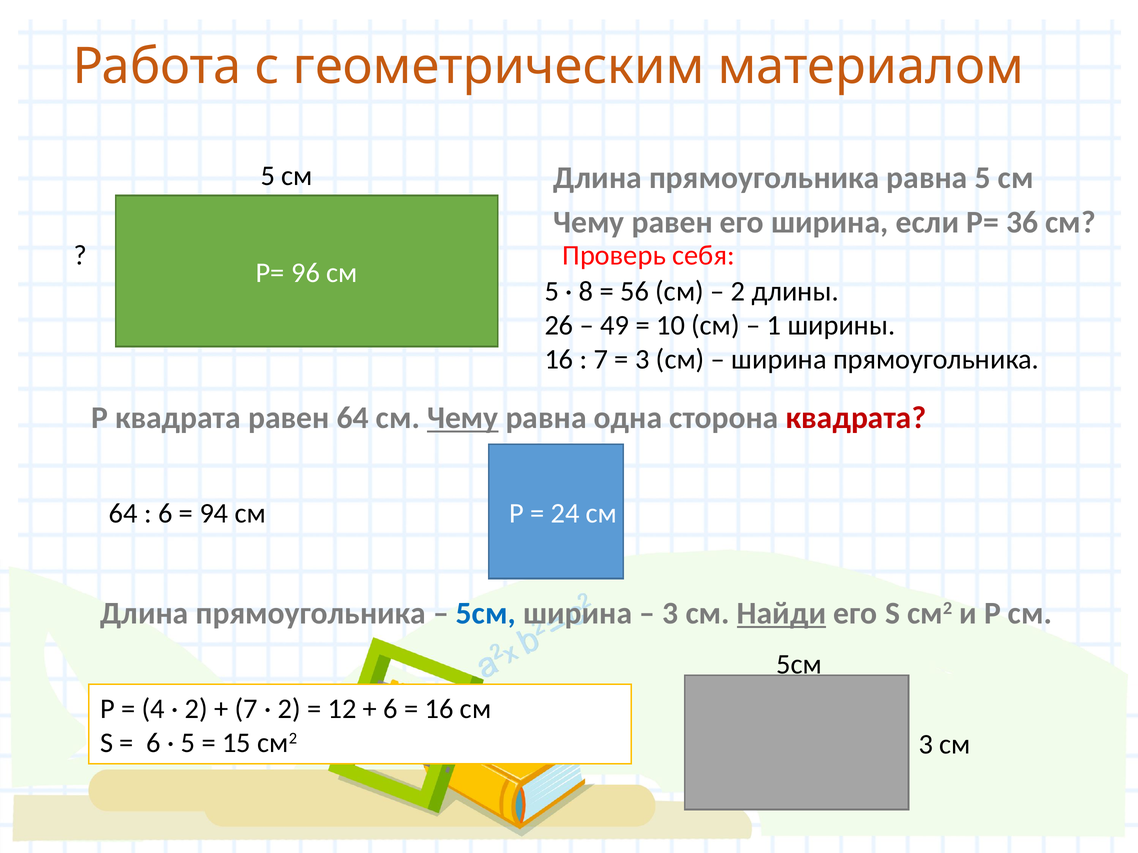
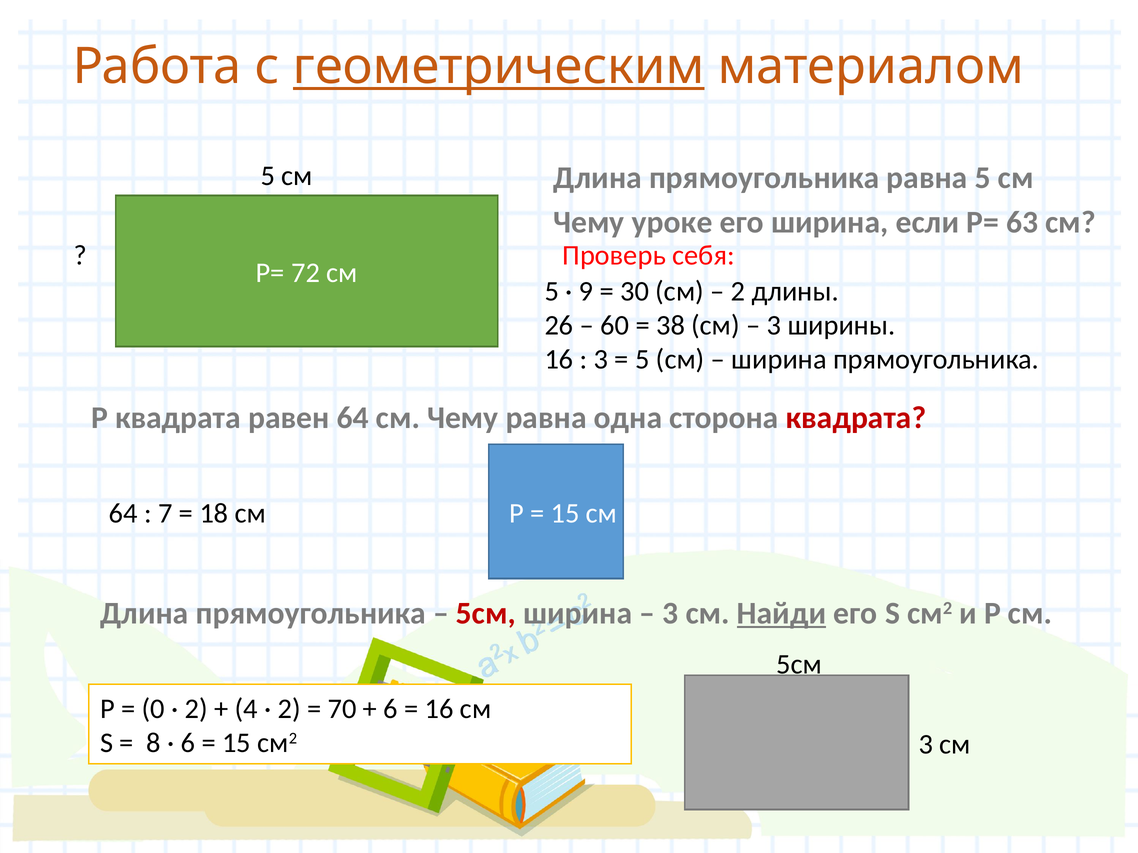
геометрическим underline: none -> present (499, 67)
Чему равен: равен -> уроке (672, 222)
36: 36 -> 63 (1022, 222)
96: 96 -> 72 (306, 273)
8: 8 -> 9 (586, 291)
56: 56 -> 30 (635, 291)
49: 49 -> 60 (615, 325)
10: 10 -> 38 (671, 325)
1: 1 -> 3 (774, 325)
7: 7 -> 3 (601, 360)
3: 3 -> 5 (642, 360)
Чему underline: present -> none (463, 418)
6: 6 -> 7 (165, 514)
94: 94 -> 18 (214, 514)
24: 24 -> 15 (565, 514)
5см colour: blue -> red (486, 614)
4: 4 -> 0 (153, 709)
7: 7 -> 4 (246, 709)
12: 12 -> 70 (342, 709)
6: 6 -> 8 (154, 743)
5: 5 -> 6 (188, 743)
